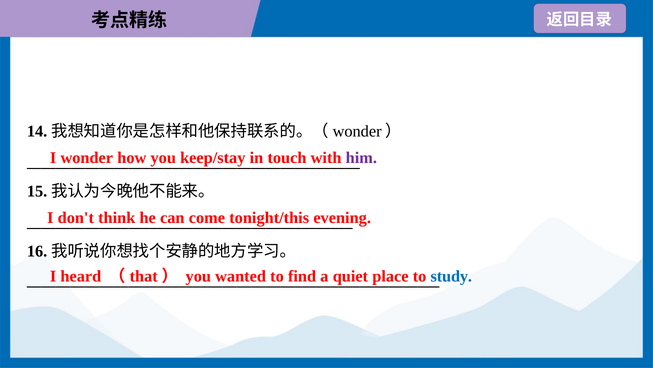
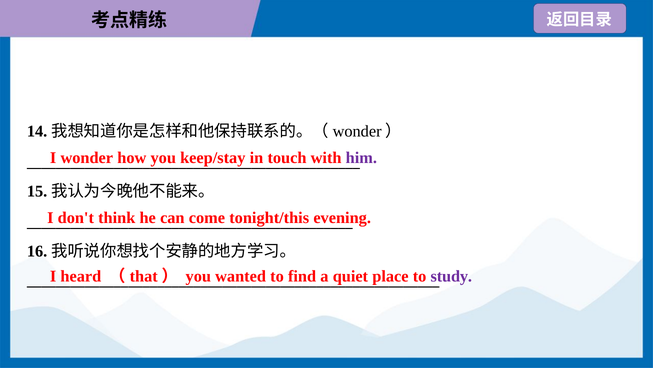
study colour: blue -> purple (451, 276)
